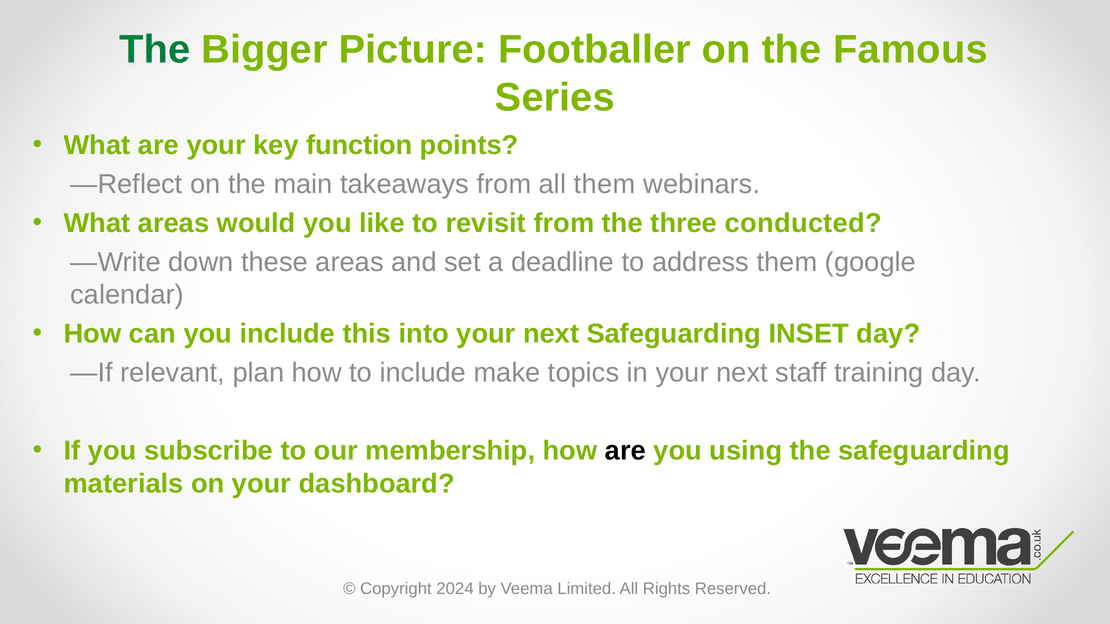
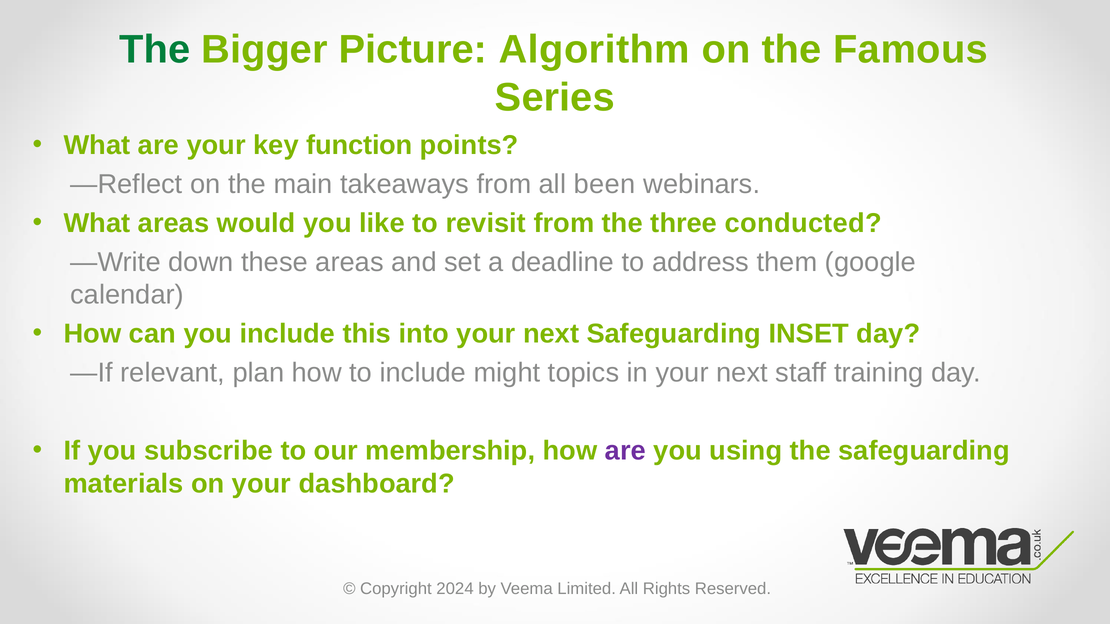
Footballer: Footballer -> Algorithm (594, 50)
all them: them -> been (605, 184)
make: make -> might (507, 373)
are colour: black -> purple (625, 451)
